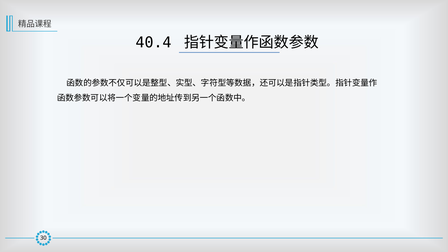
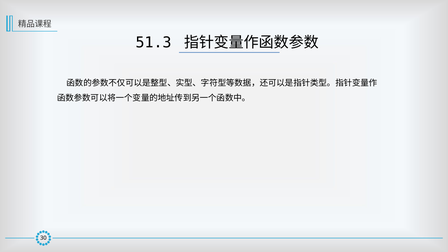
40.4: 40.4 -> 51.3 (154, 43)
